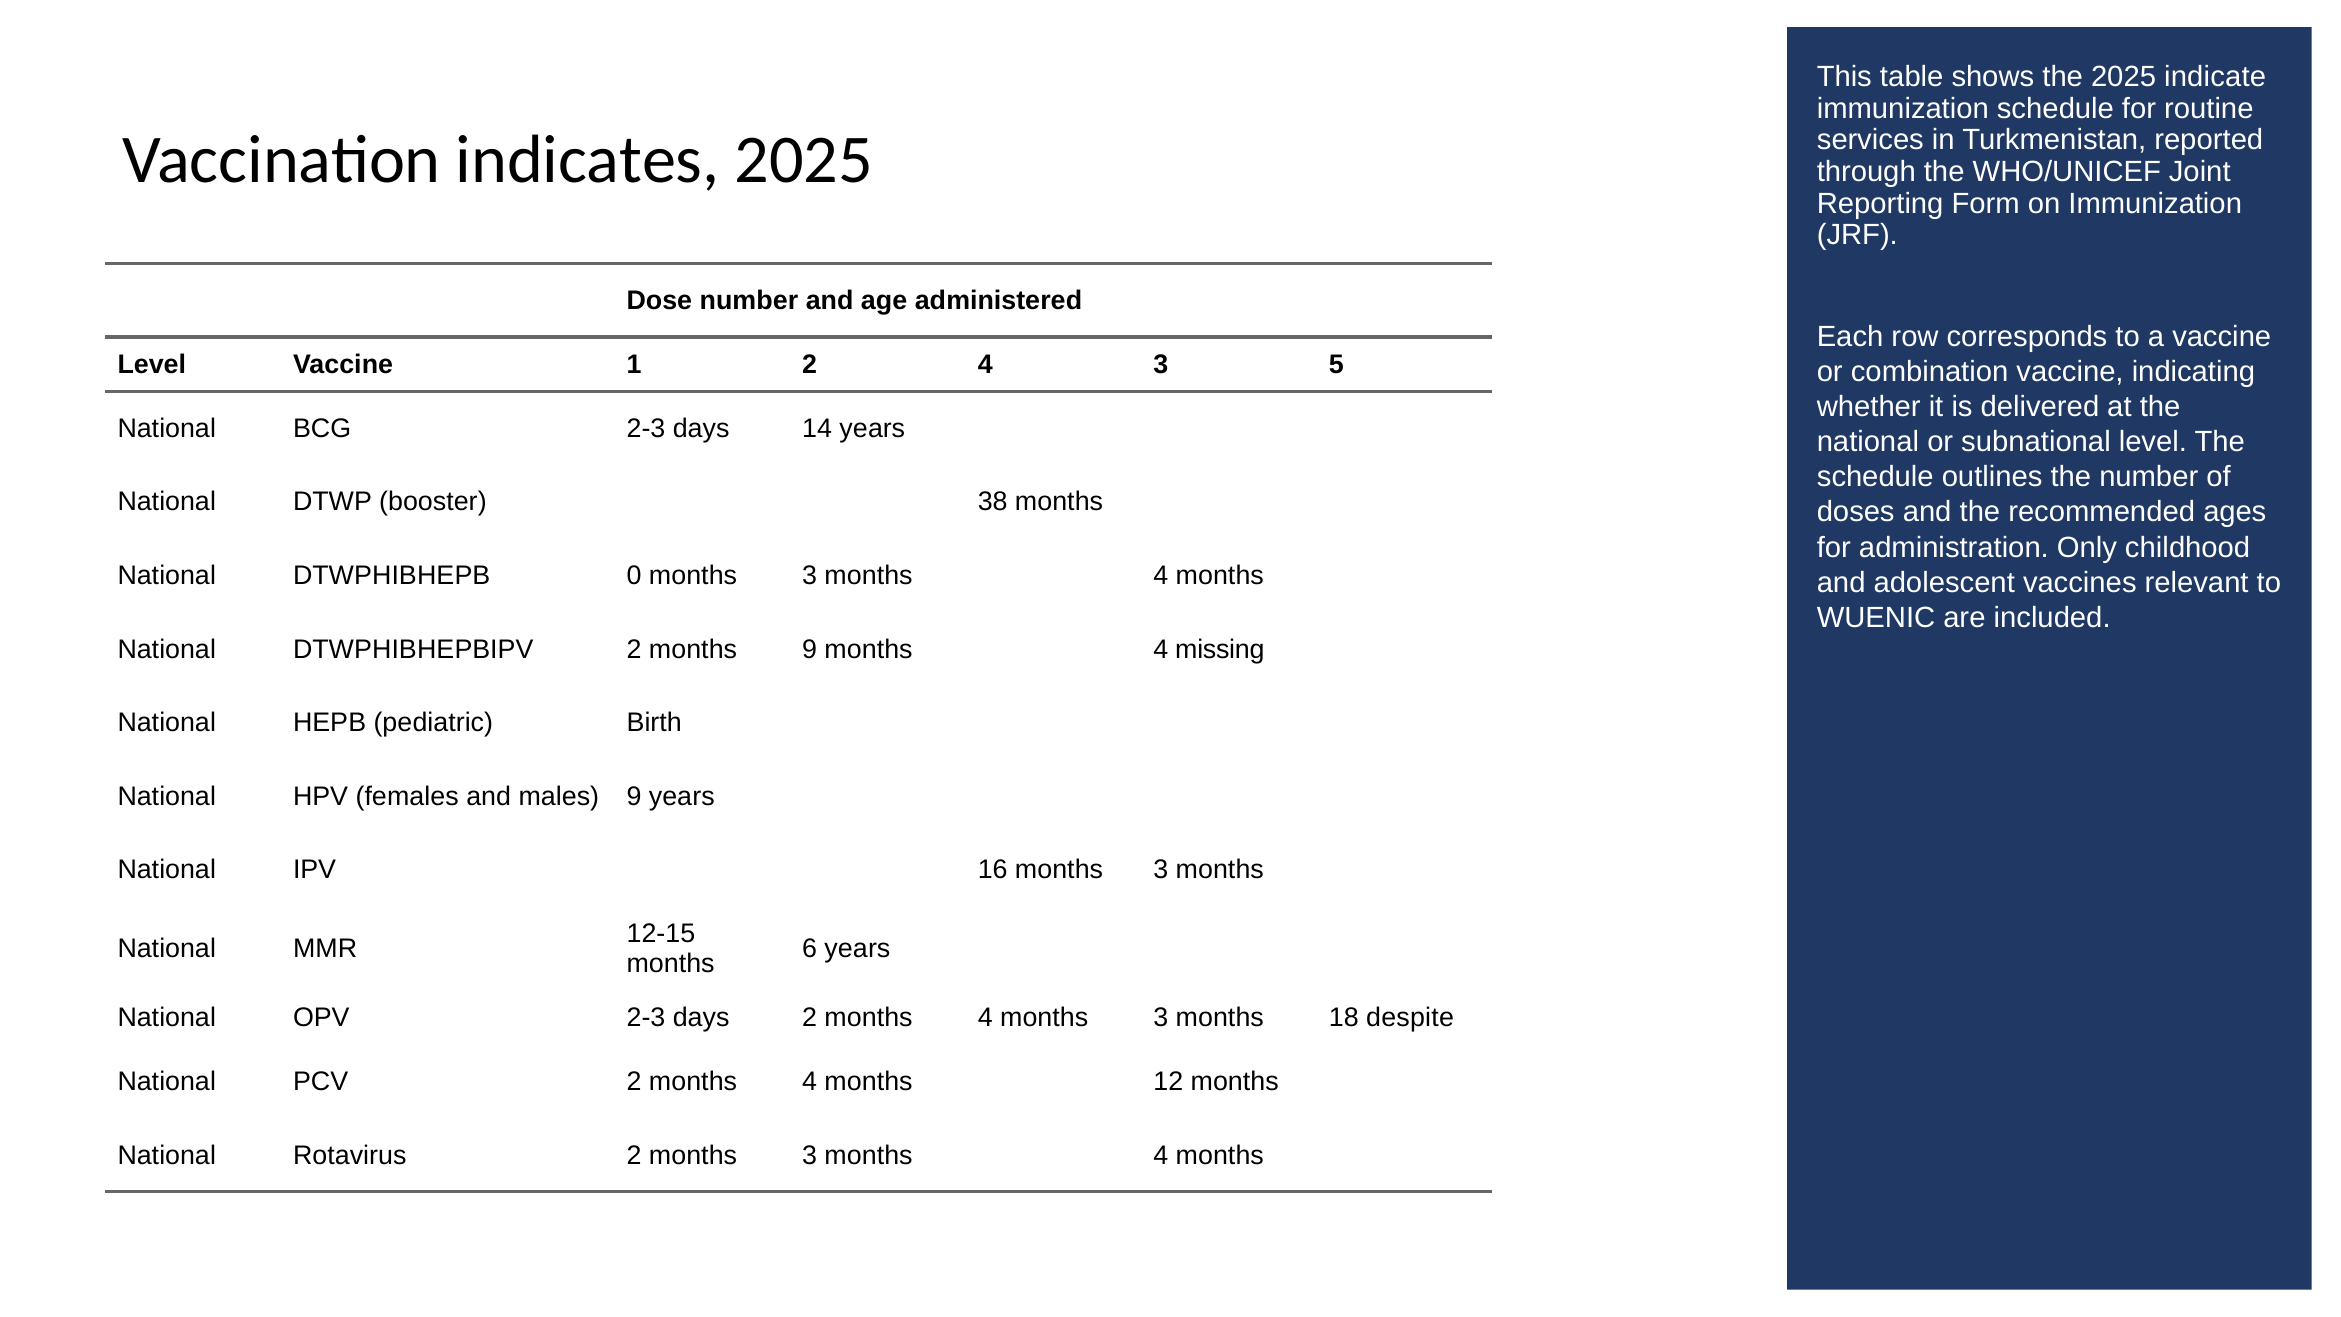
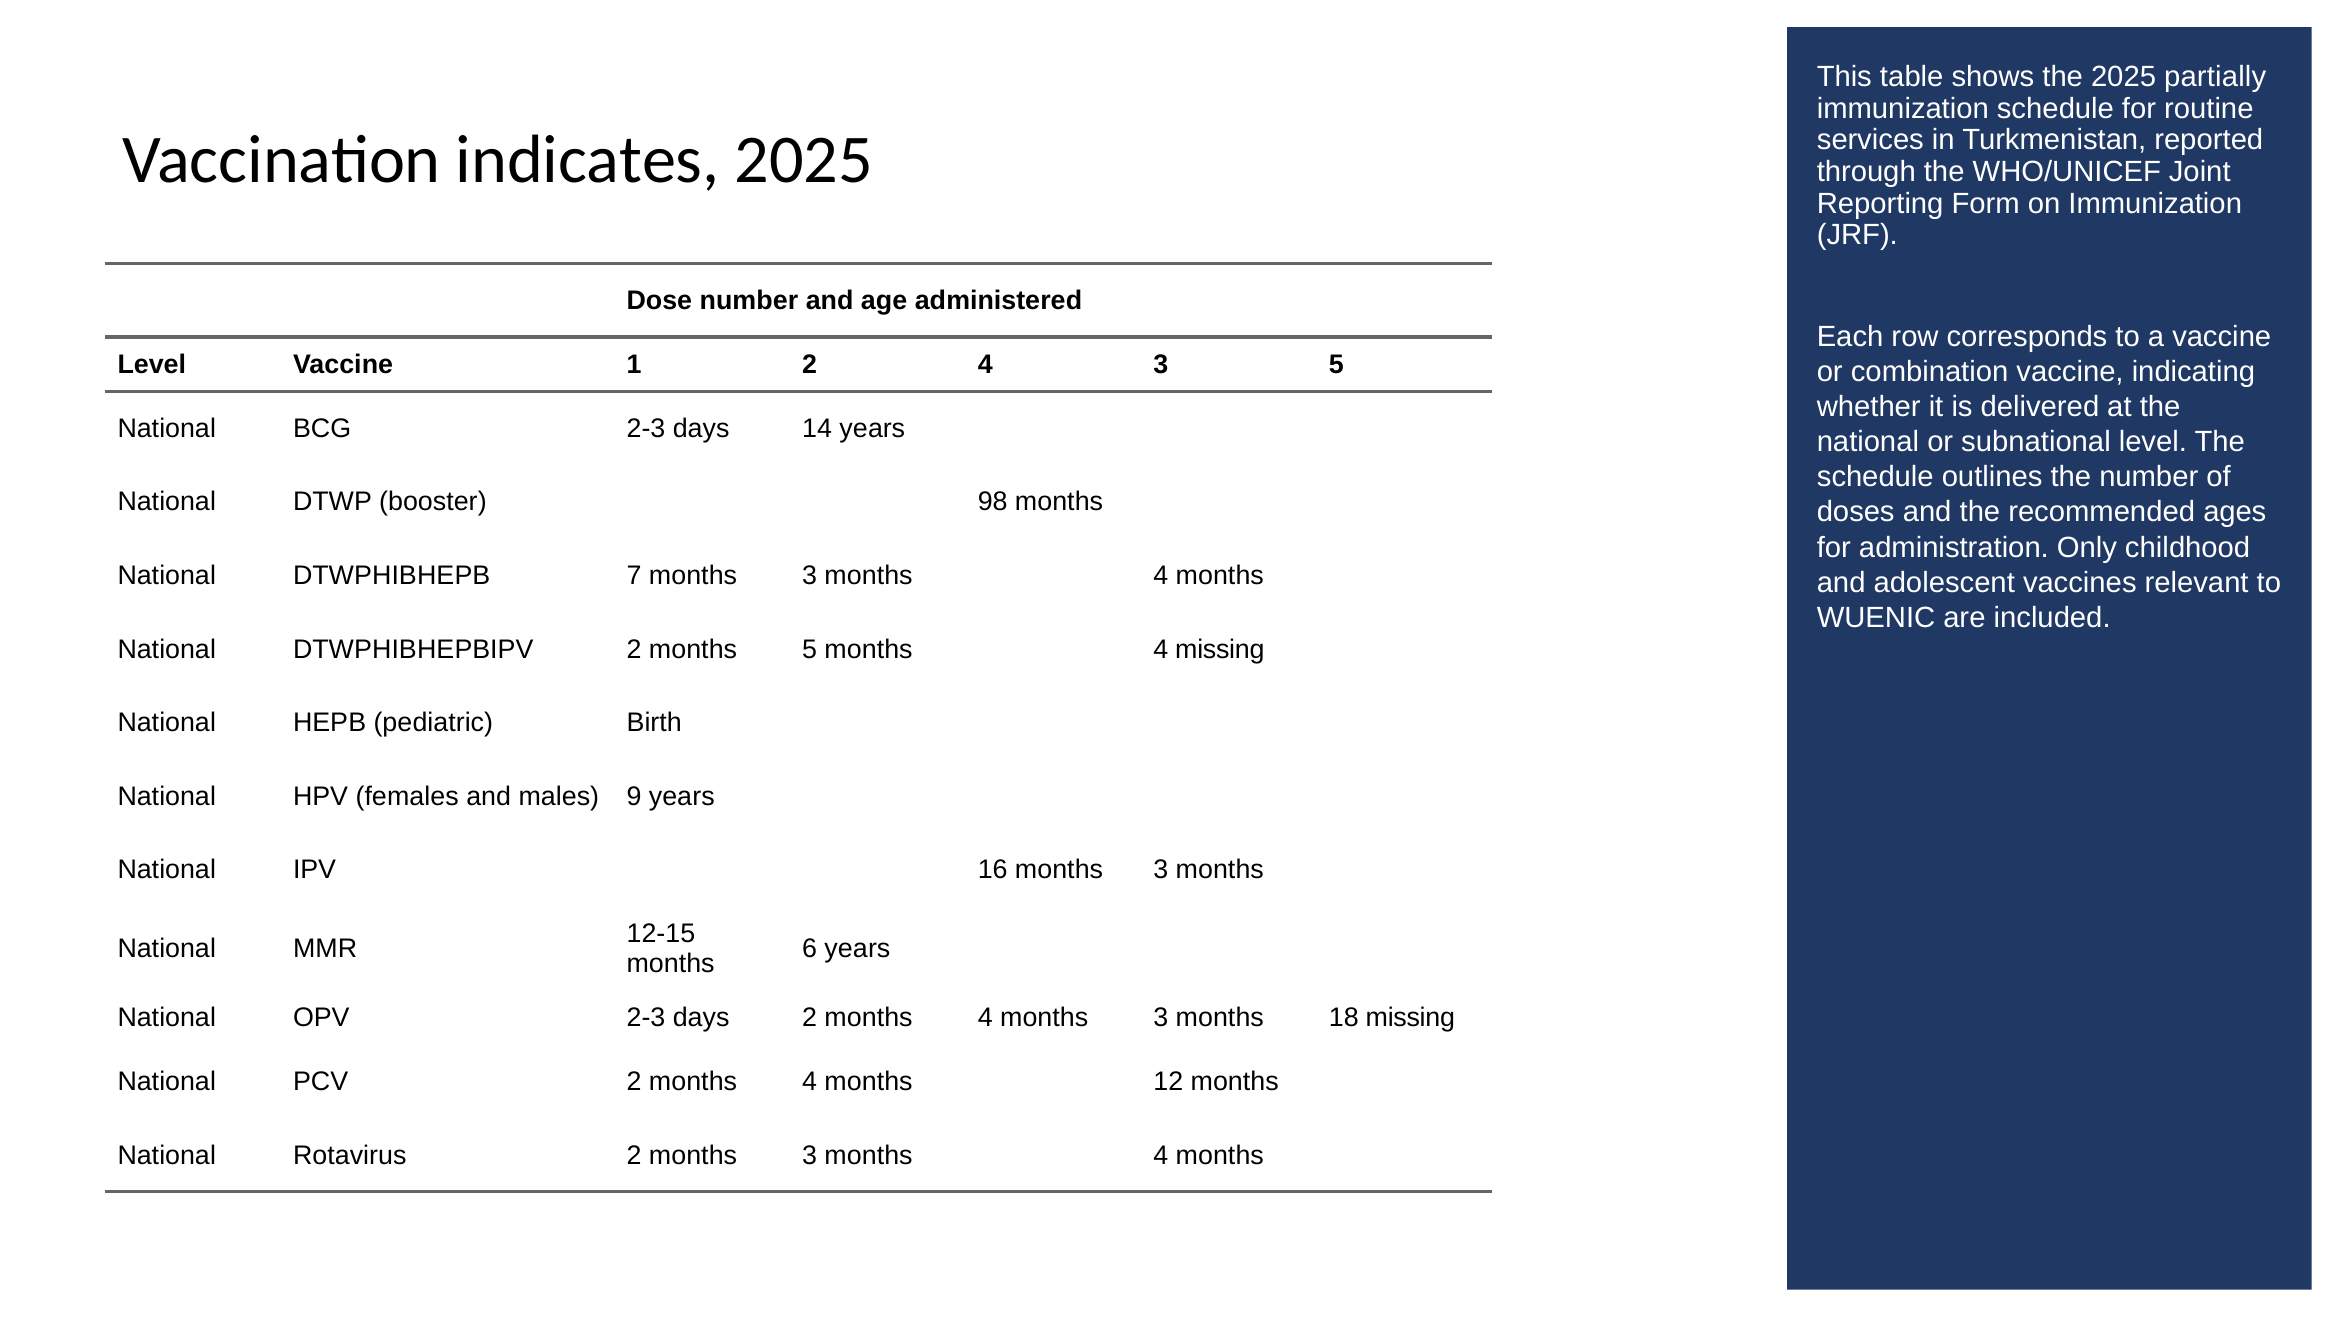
indicate: indicate -> partially (2215, 77)
38: 38 -> 98 (993, 502)
0: 0 -> 7 (634, 576)
months 9: 9 -> 5 (810, 649)
18 despite: despite -> missing (1410, 1018)
